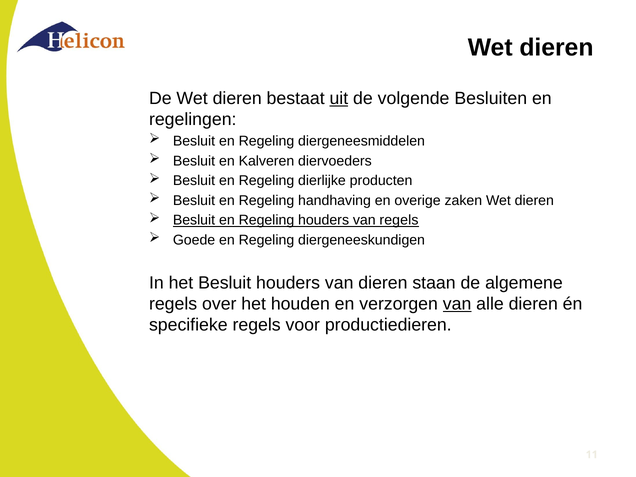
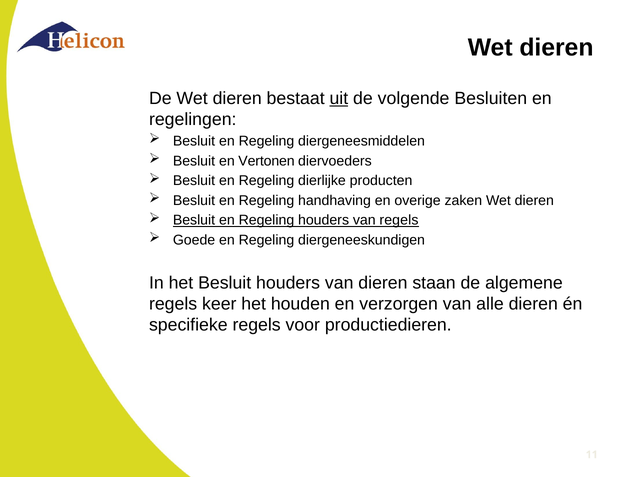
Kalveren: Kalveren -> Vertonen (267, 161)
over: over -> keer (219, 304)
van underline: present -> none (457, 304)
